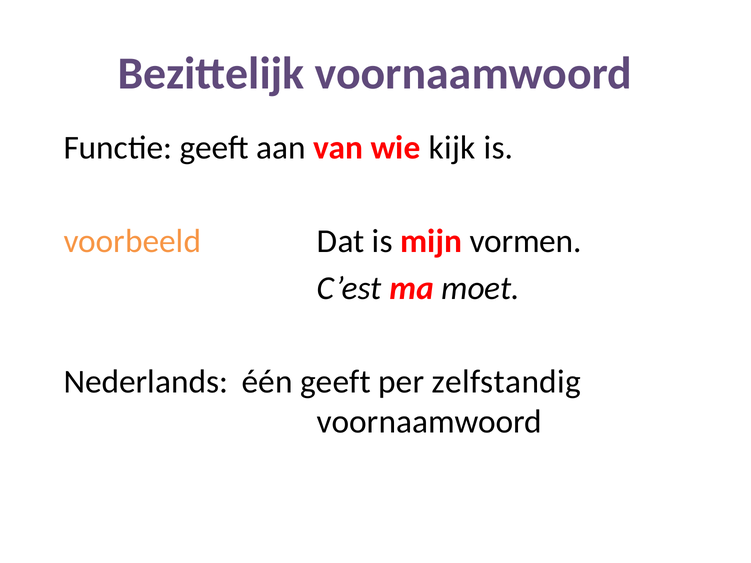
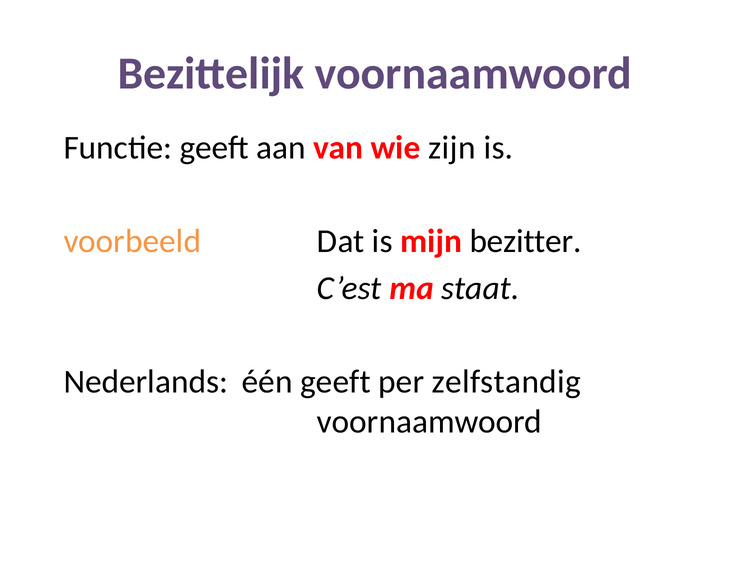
kijk: kijk -> zijn (452, 148)
vormen: vormen -> bezitter (526, 242)
moet: moet -> staat (480, 288)
